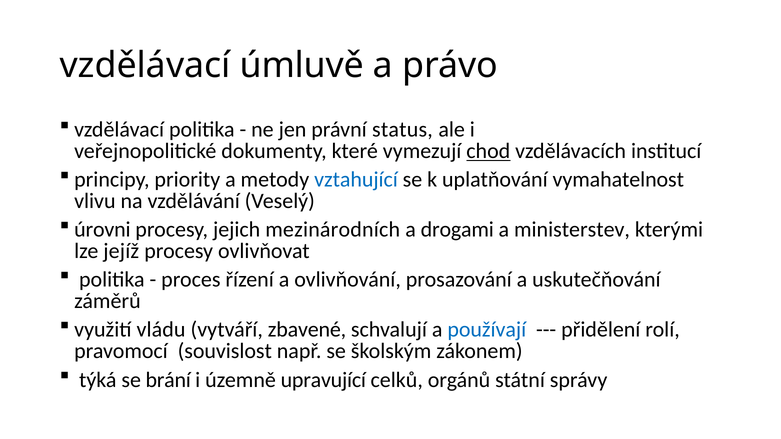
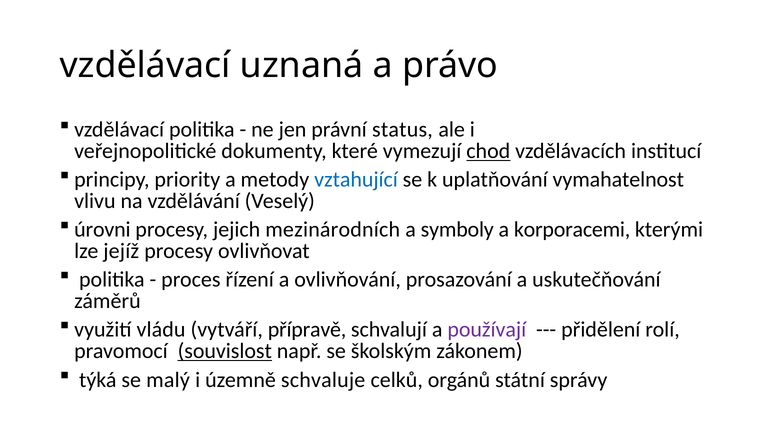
úmluvě: úmluvě -> uznaná (302, 66)
drogami: drogami -> symboly (457, 230)
ministerstev: ministerstev -> korporacemi (572, 230)
zbavené: zbavené -> přípravě (307, 330)
používají colour: blue -> purple (487, 330)
souvislost underline: none -> present (225, 351)
brání: brání -> malý (168, 380)
upravující: upravující -> schvaluje (323, 380)
